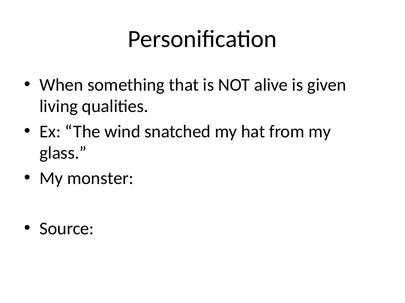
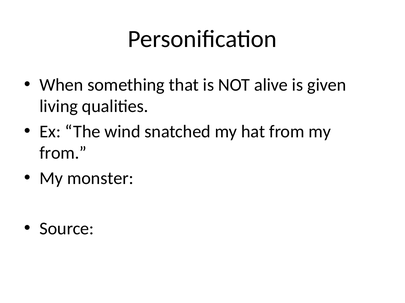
glass: glass -> from (63, 153)
